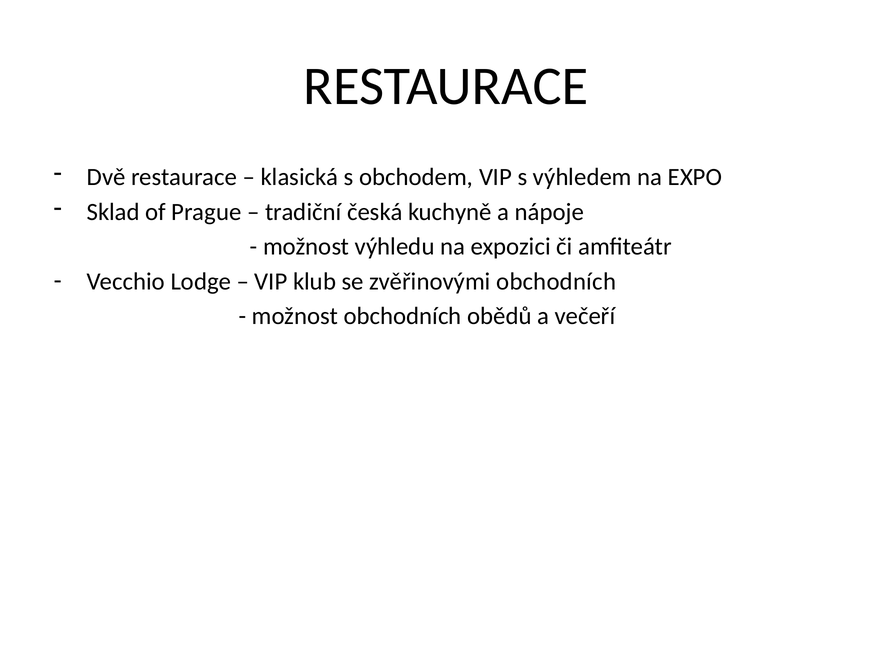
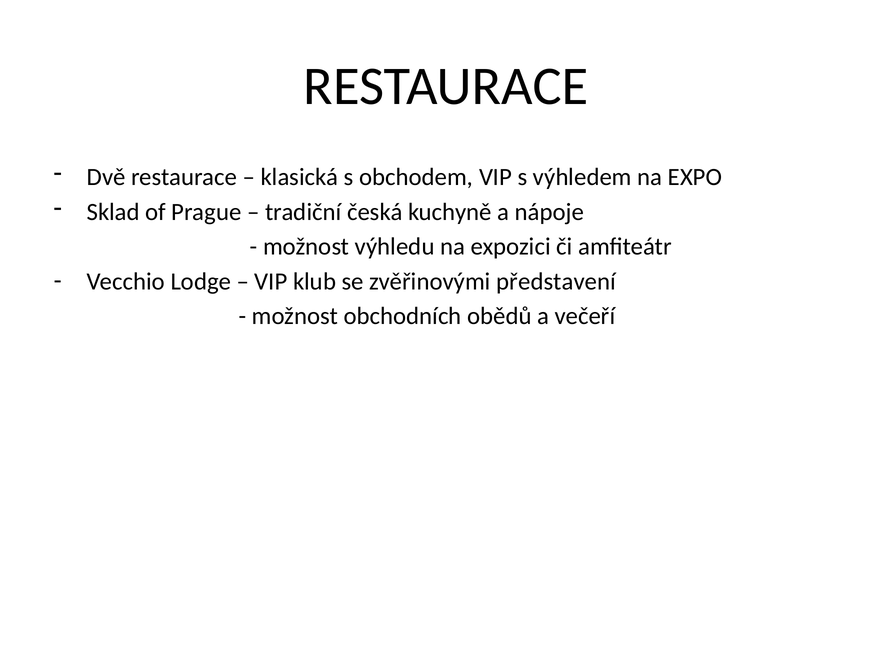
zvěřinovými obchodních: obchodních -> představení (556, 281)
